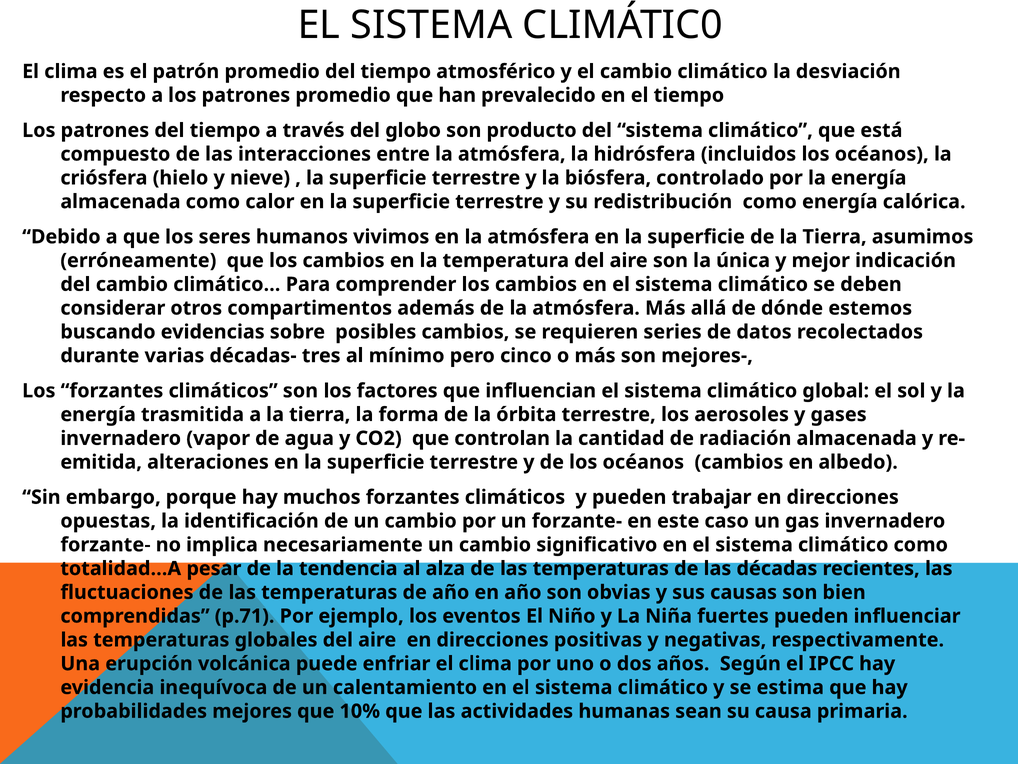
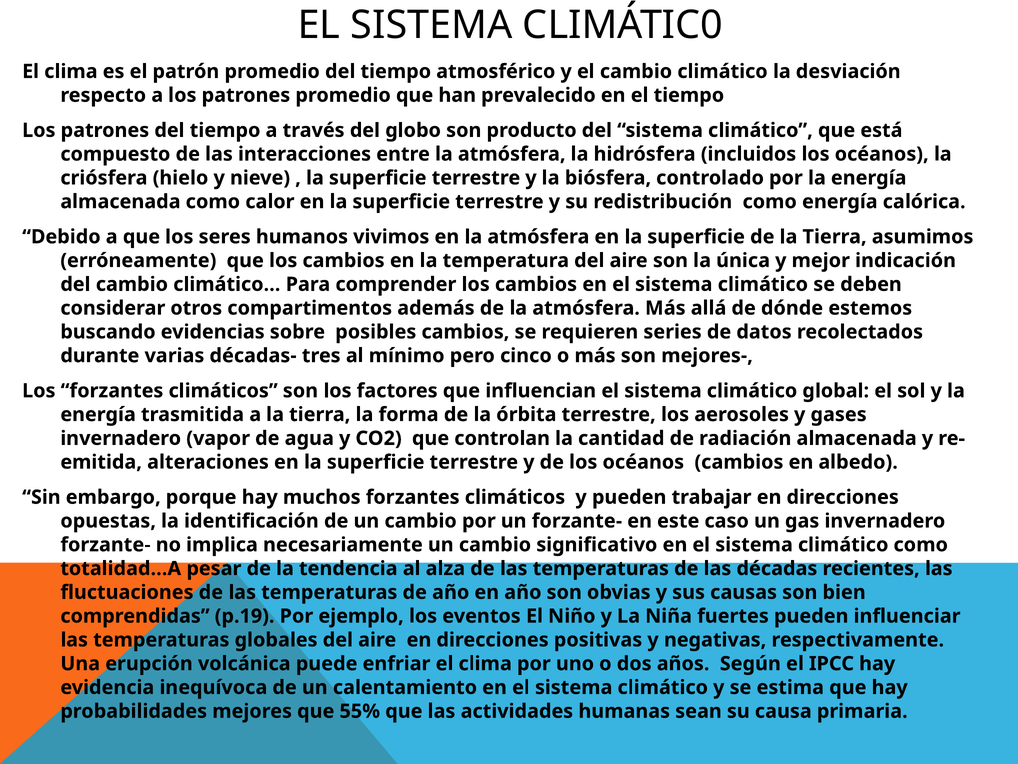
p.71: p.71 -> p.19 (245, 616)
10%: 10% -> 55% (360, 711)
